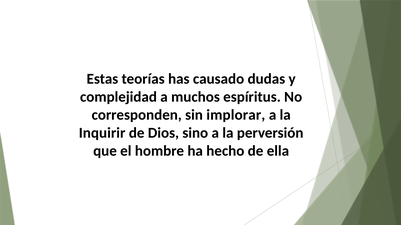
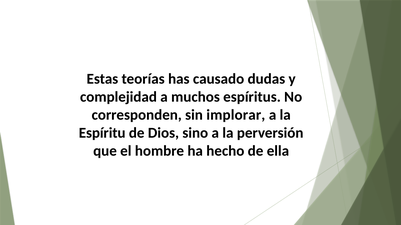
Inquirir: Inquirir -> Espíritu (102, 133)
